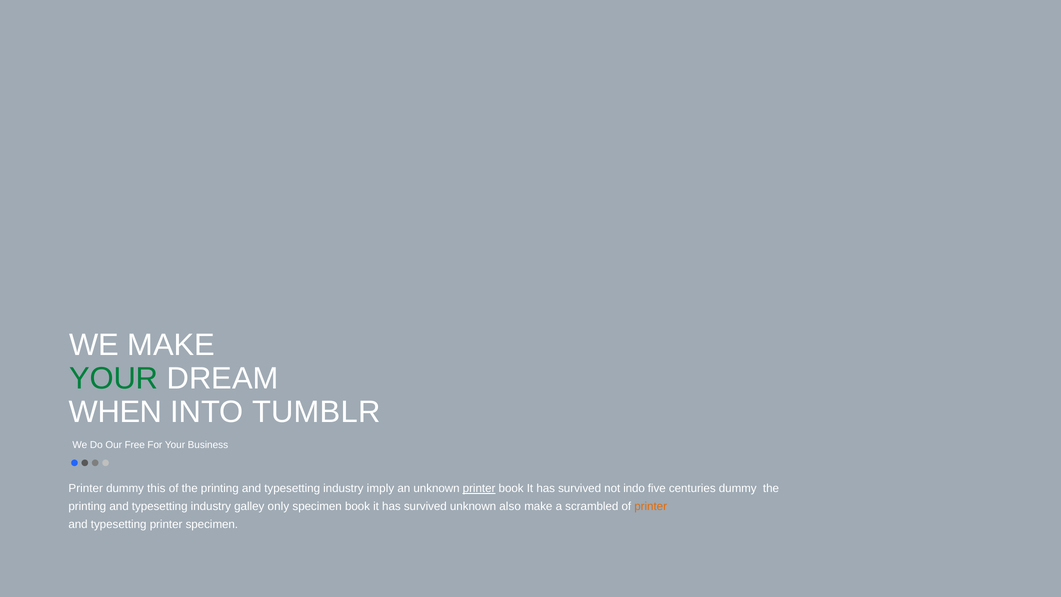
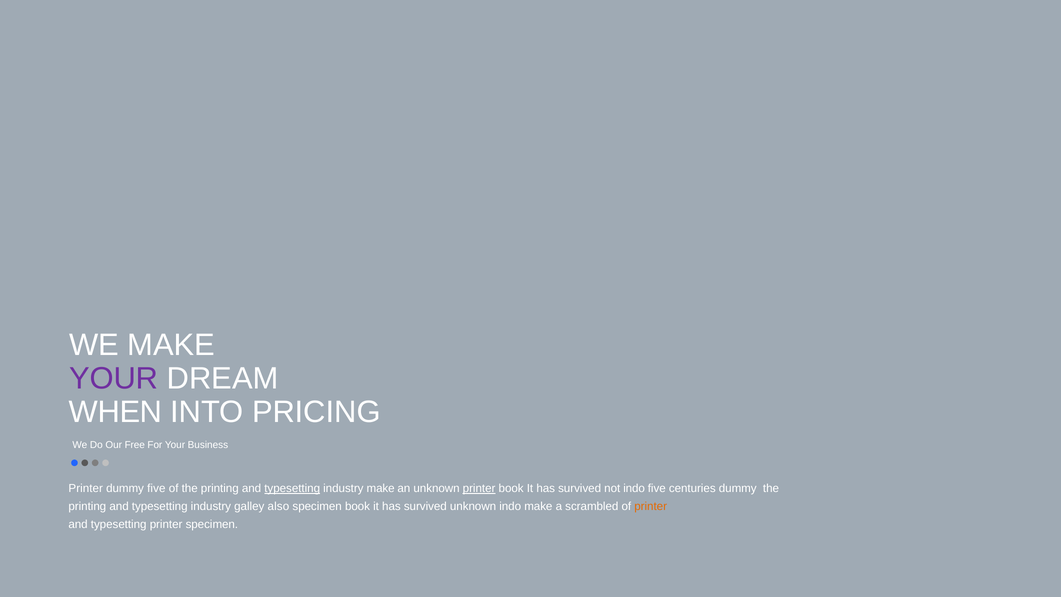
YOUR colour: green -> purple (114, 378)
TUMBLR: TUMBLR -> PRICING (316, 412)
dummy this: this -> five (156, 488)
typesetting underline: none -> present (292, 488)
industry imply: imply -> make (381, 488)
only: only -> also (278, 506)
unknown also: also -> indo (510, 506)
